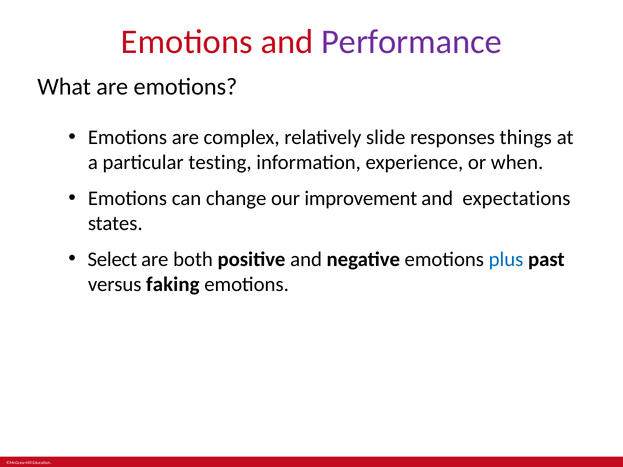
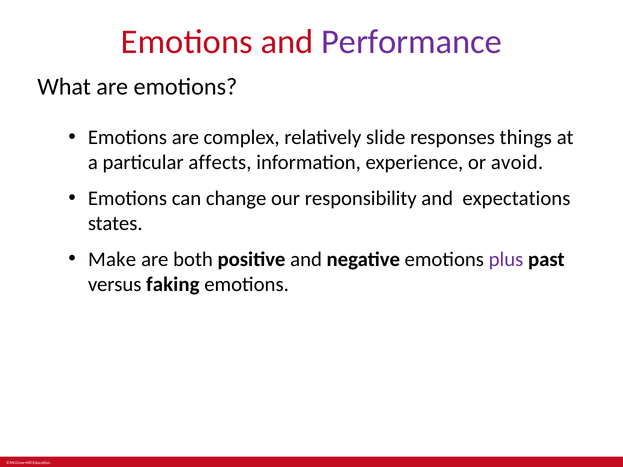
testing: testing -> affects (220, 163)
when: when -> avoid (517, 163)
improvement: improvement -> responsibility (361, 198)
Select: Select -> Make (112, 259)
plus colour: blue -> purple (506, 259)
